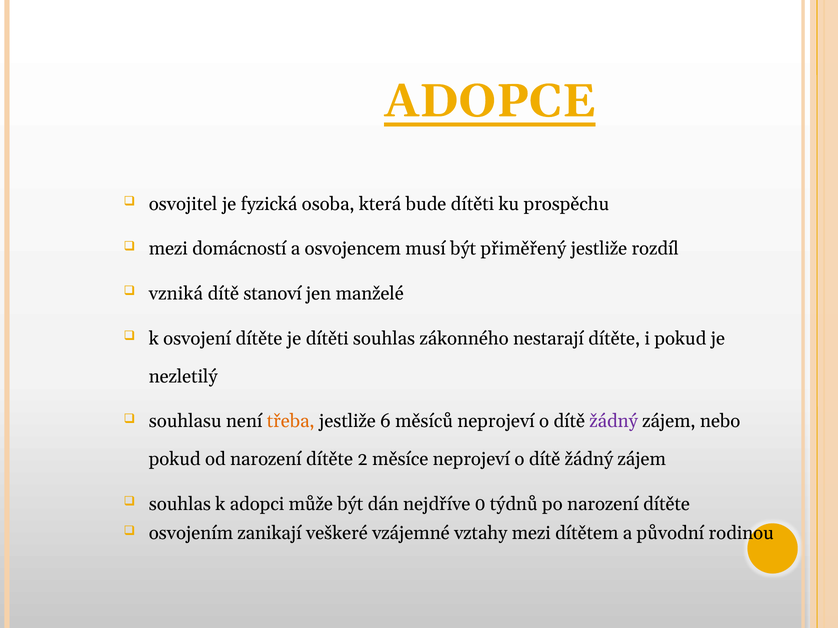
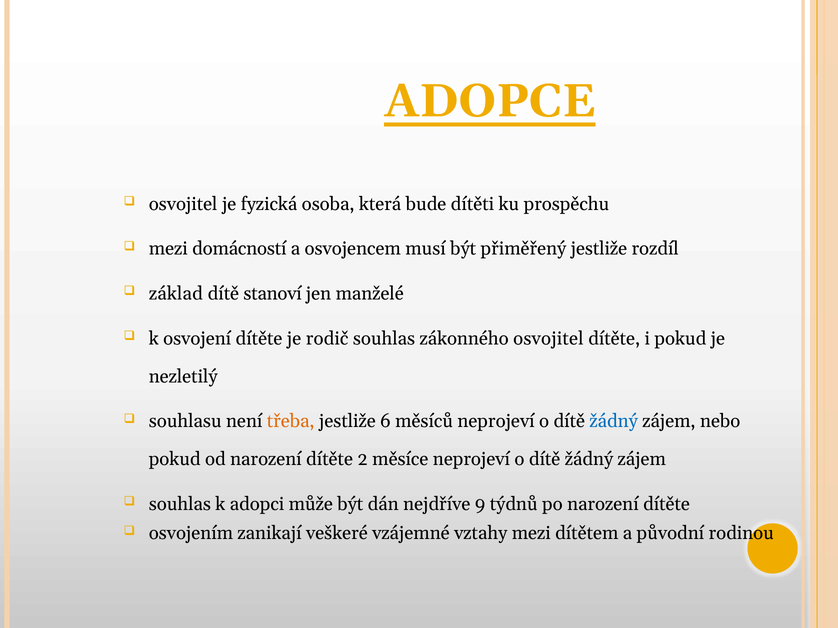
vzniká: vzniká -> základ (176, 294)
je dítěti: dítěti -> rodič (327, 339)
zákonného nestarají: nestarají -> osvojitel (548, 339)
žádný colour: purple -> blue (614, 422)
0: 0 -> 9 (480, 504)
